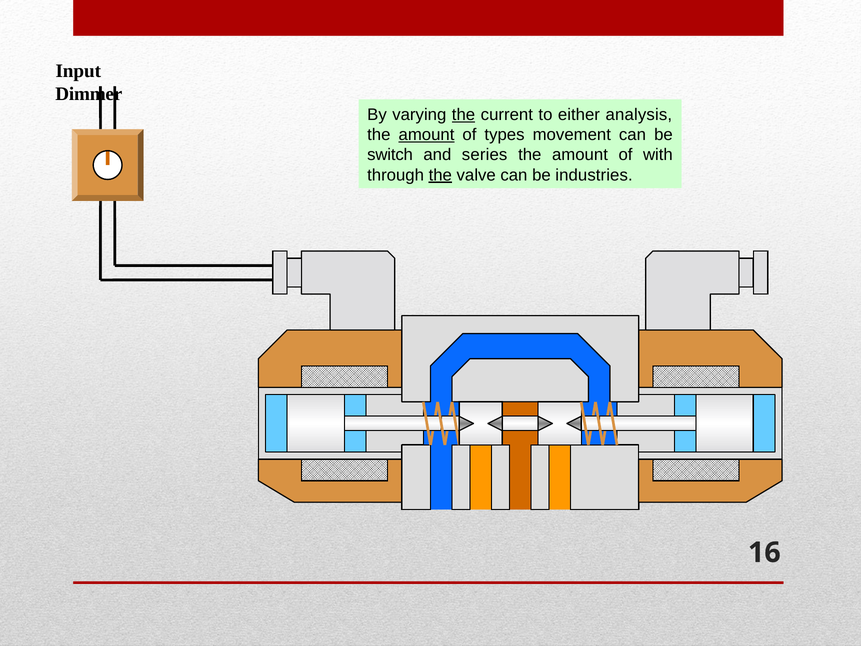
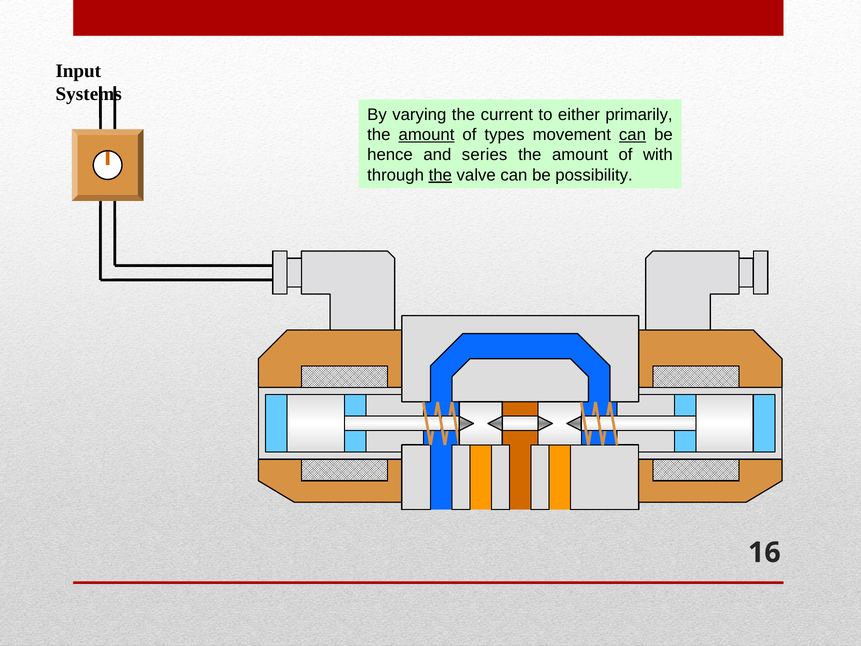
Dimmer: Dimmer -> Systems (89, 94)
the underline: present -> none (464, 115)
analysis: analysis -> primarily (639, 115)
can underline: none -> present (632, 135)
switch: switch -> hence (390, 155)
industries: industries -> possibility (594, 175)
